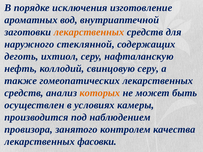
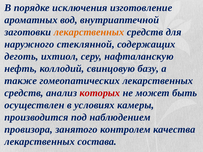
свинцовую серу: серу -> базу (148, 69)
которых colour: orange -> red (100, 93)
фасовки: фасовки -> состава (97, 142)
